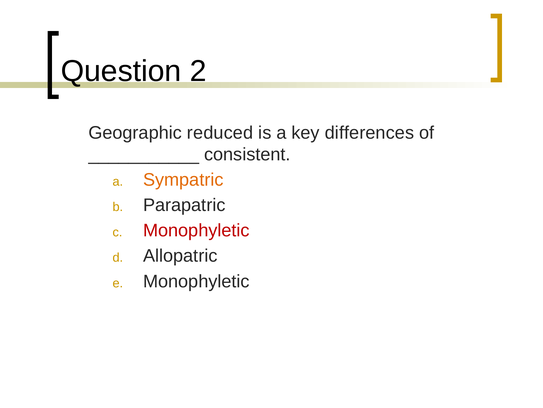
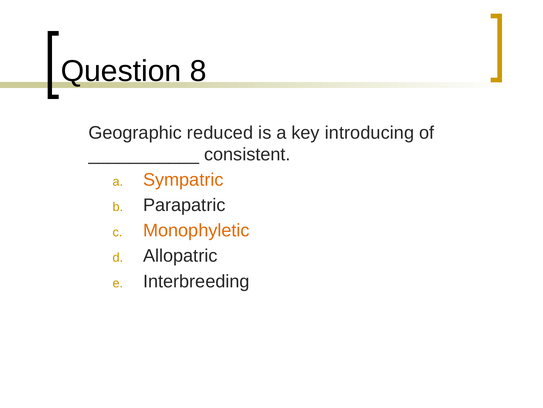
2: 2 -> 8 (198, 71)
differences: differences -> introducing (369, 132)
Monophyletic colour: red -> orange (196, 230)
Monophyletic: Monophyletic -> Interbreeding (196, 281)
